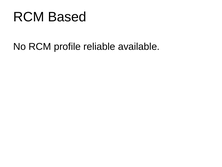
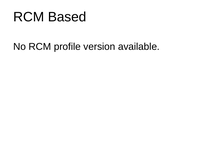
reliable: reliable -> version (99, 47)
